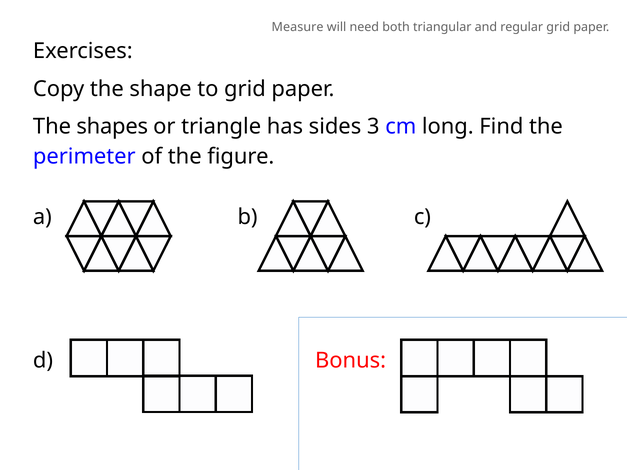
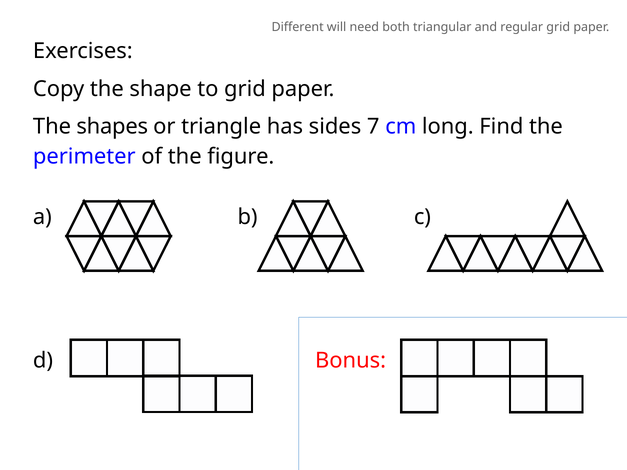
Measure: Measure -> Different (298, 27)
3: 3 -> 7 (373, 127)
